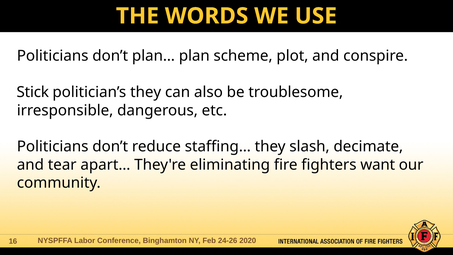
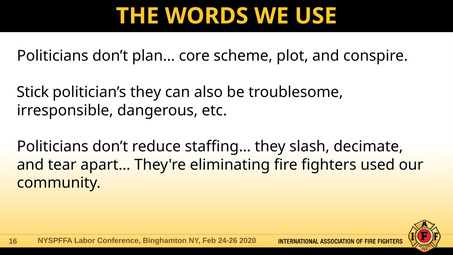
plan: plan -> core (194, 56)
want: want -> used (378, 165)
